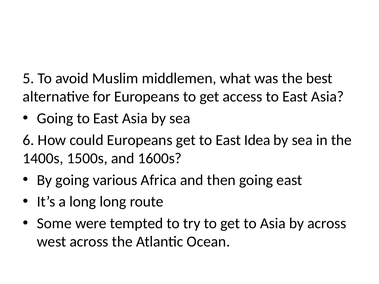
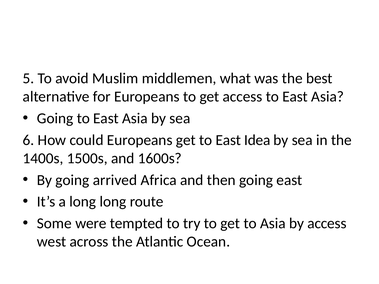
various: various -> arrived (115, 180)
by across: across -> access (327, 224)
